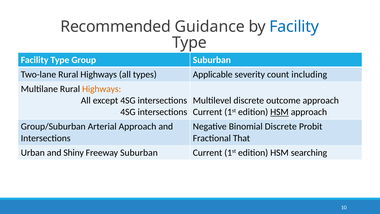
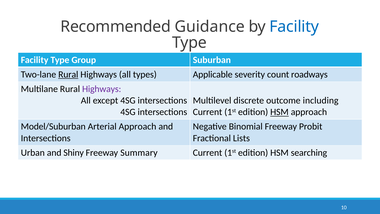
Rural underline: none -> present (68, 74)
including: including -> roadways (309, 74)
Highways colour: orange -> purple (102, 89)
outcome approach: approach -> including (321, 100)
Group/Suburban: Group/Suburban -> Model/Suburban (53, 126)
Binomial Discrete: Discrete -> Freeway (281, 126)
That: That -> Lists (241, 138)
Freeway Suburban: Suburban -> Summary (139, 152)
